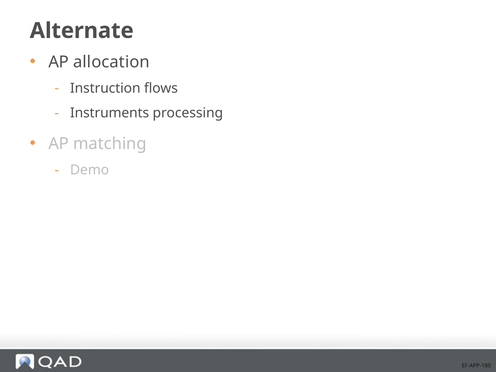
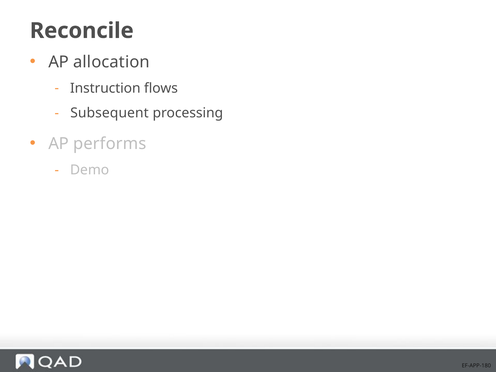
Alternate: Alternate -> Reconcile (82, 31)
Instruments: Instruments -> Subsequent (109, 113)
matching: matching -> performs (110, 144)
